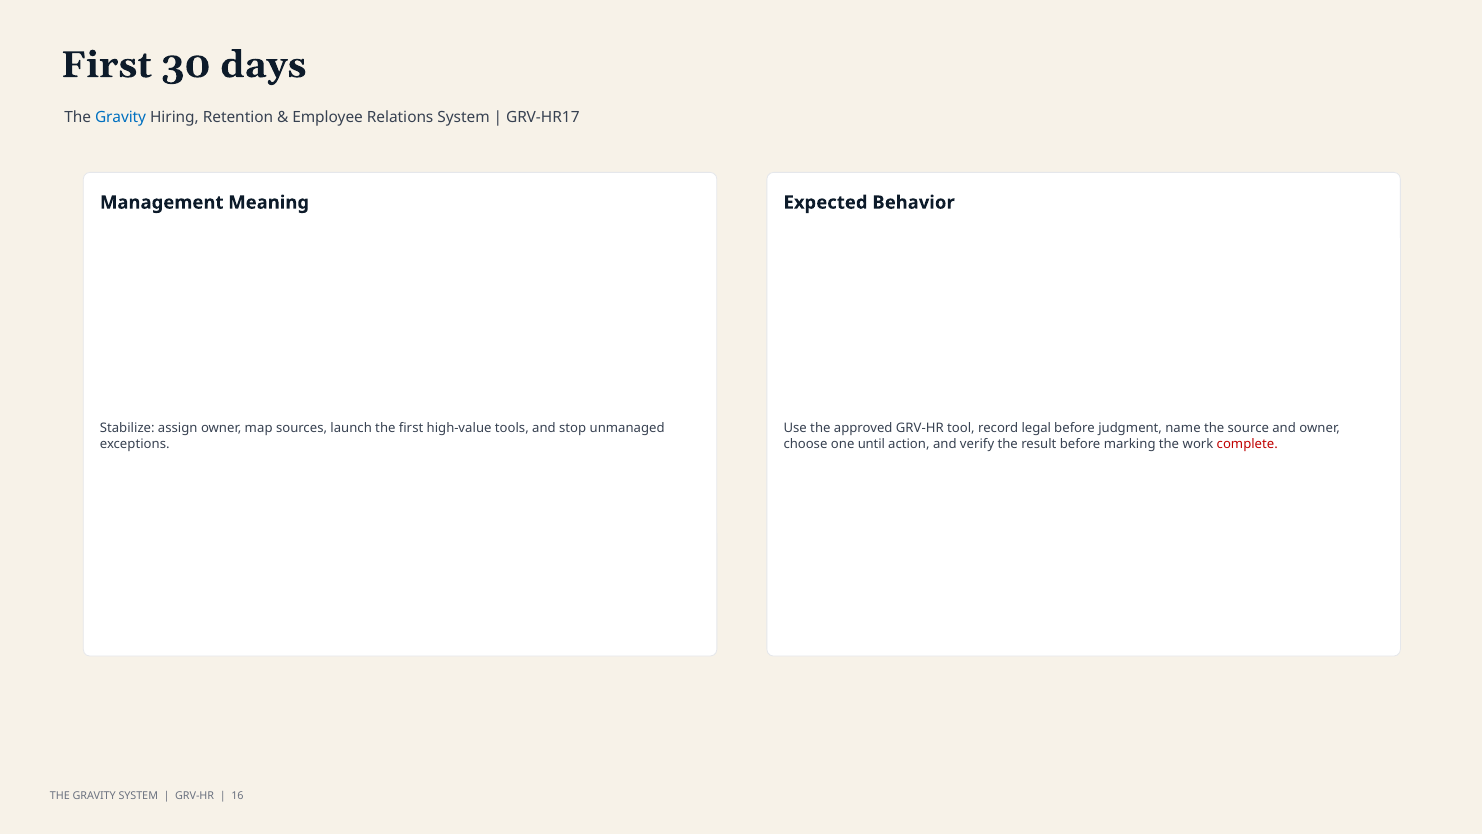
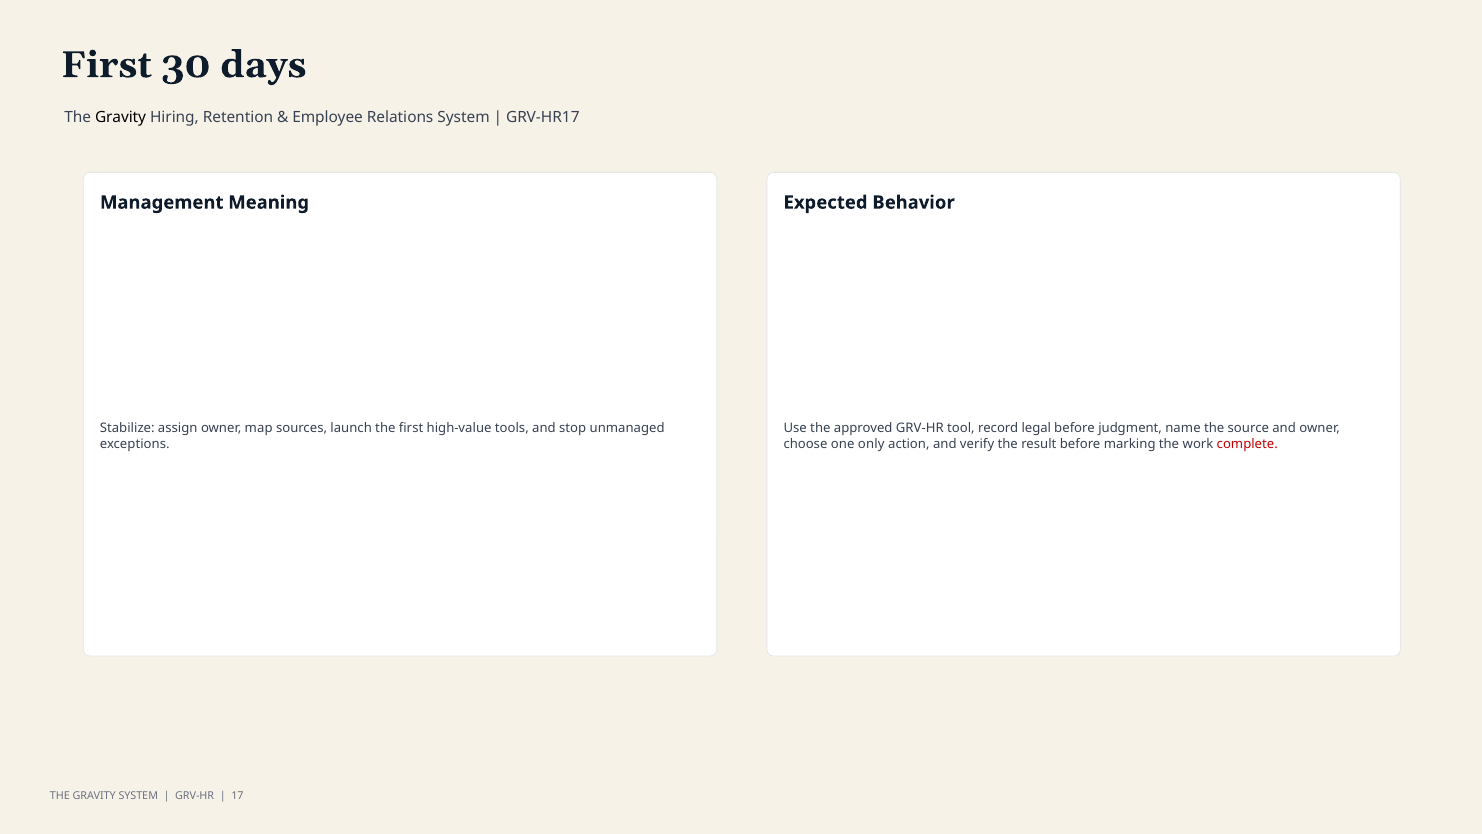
Gravity colour: blue -> black (121, 118)
until: until -> only (871, 444)
16: 16 -> 17 (237, 795)
